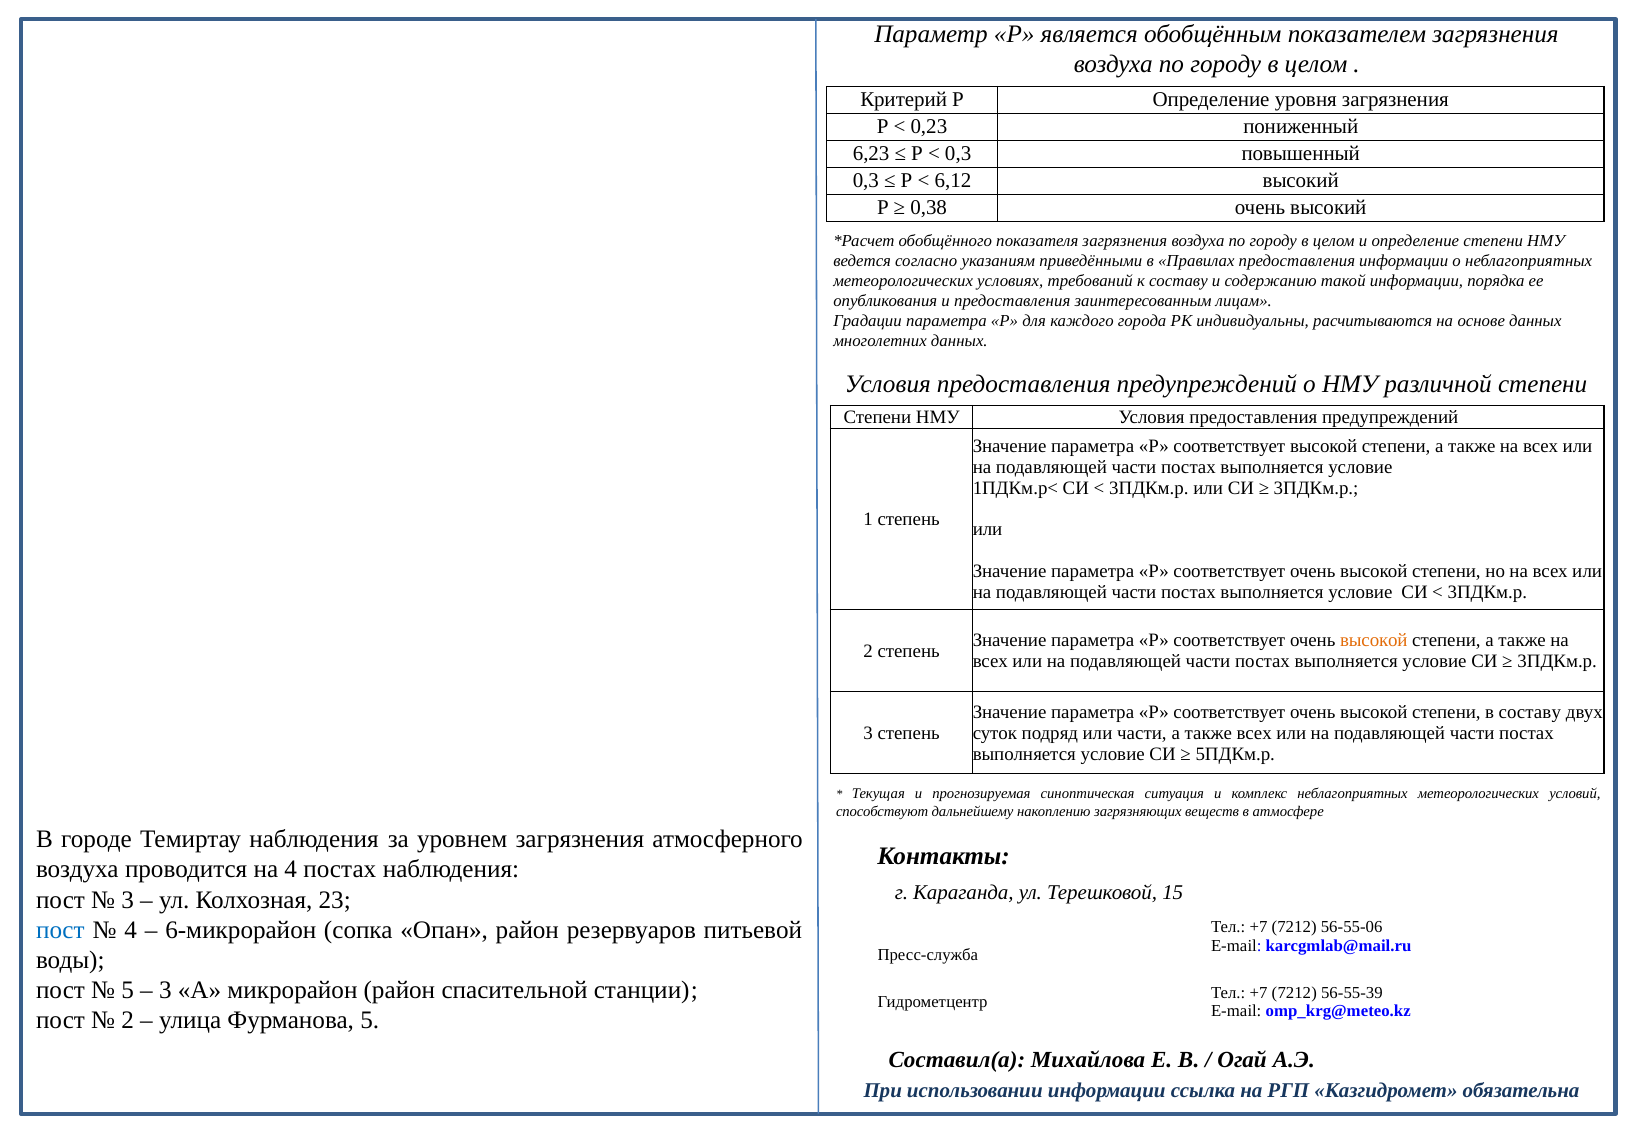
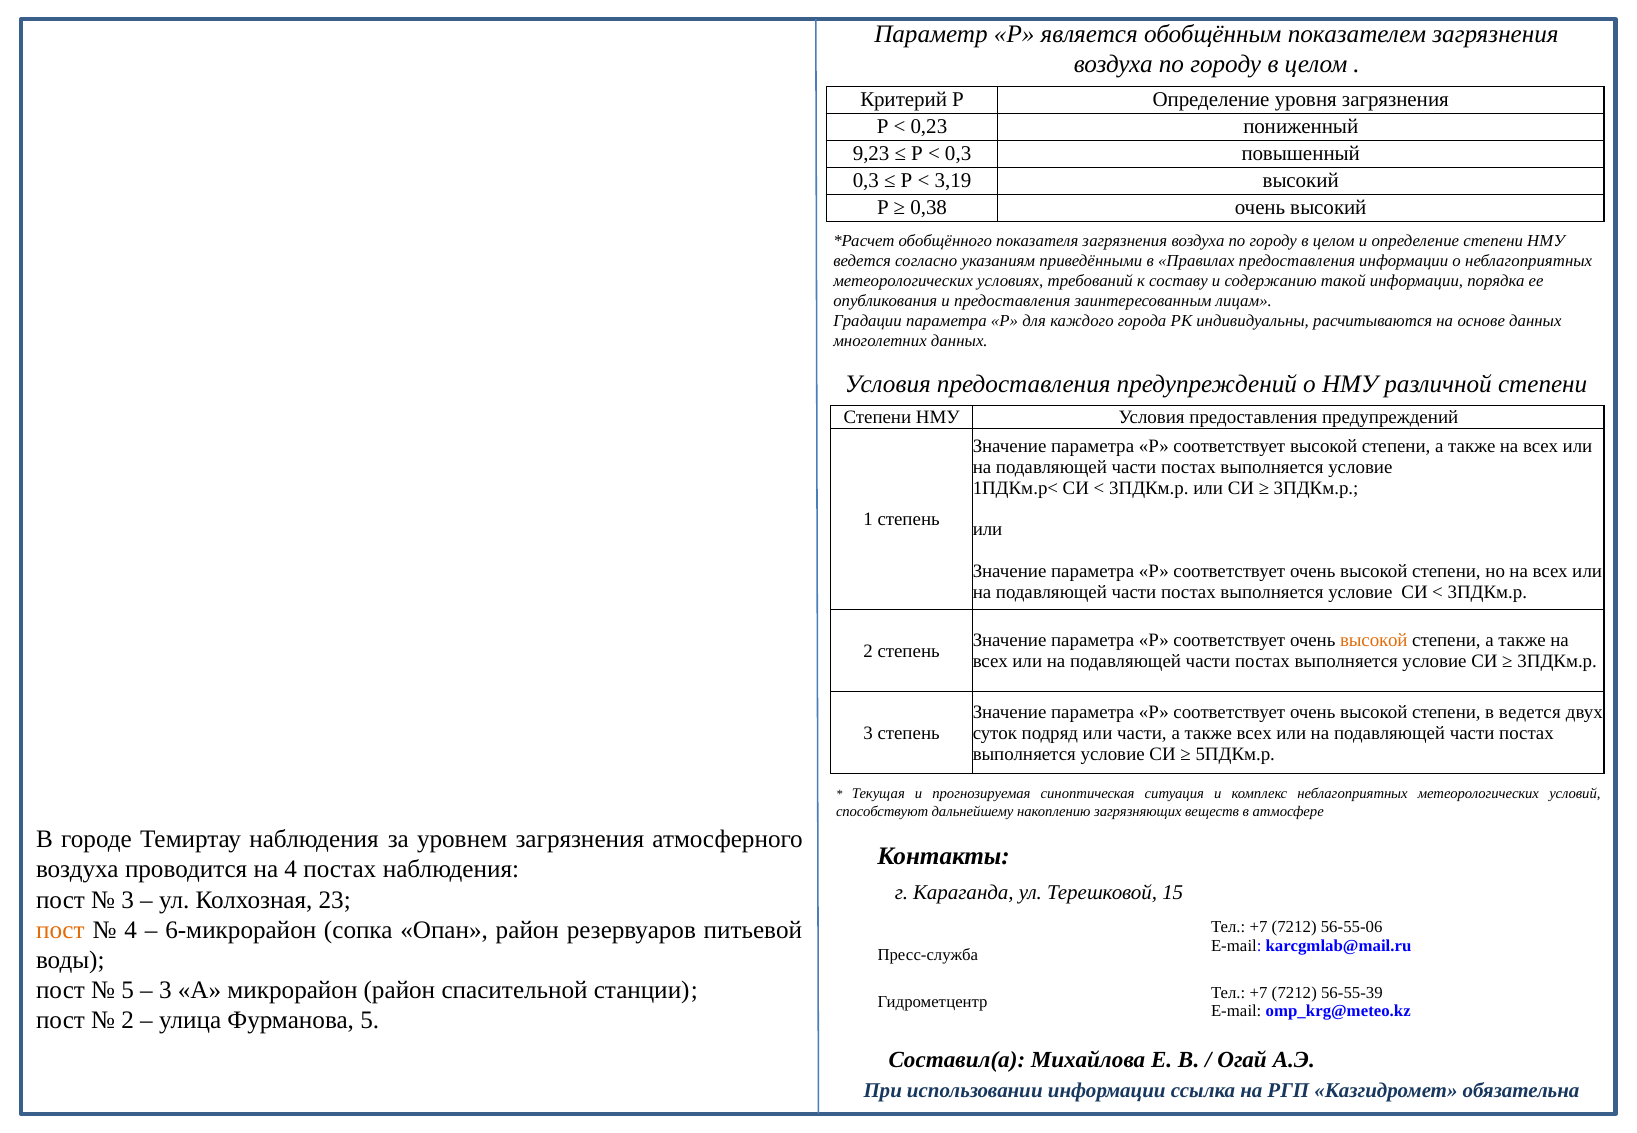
6,23: 6,23 -> 9,23 (871, 154)
6,12: 6,12 -> 3,19 (953, 181)
в составу: составу -> ведется (1530, 712)
пост colour: blue -> orange (60, 930)
